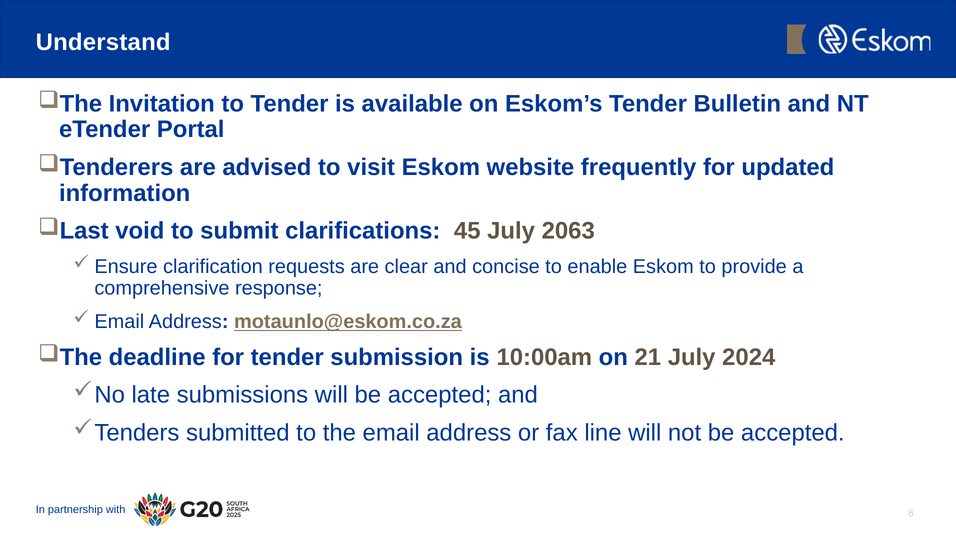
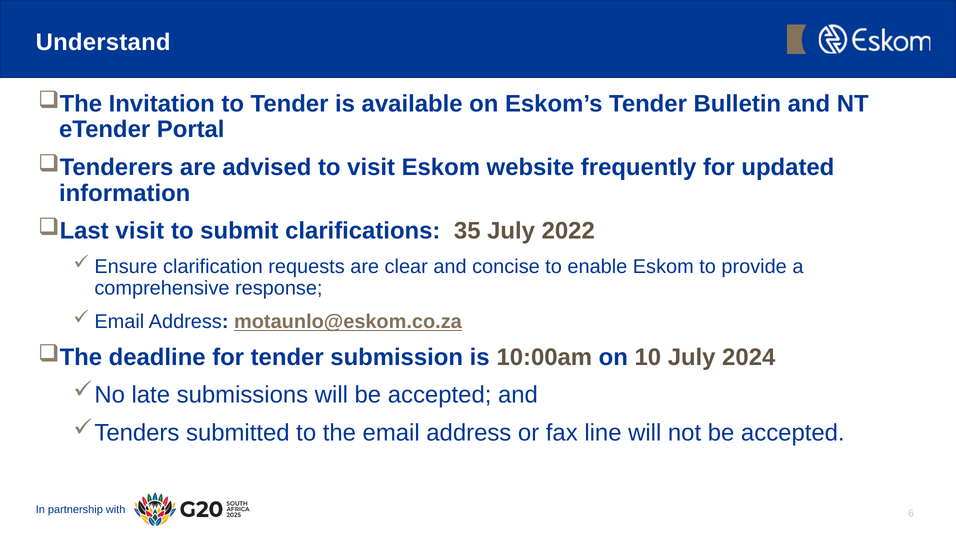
void: void -> visit (140, 231)
45: 45 -> 35 (467, 231)
2063: 2063 -> 2022 (568, 231)
21: 21 -> 10 (648, 357)
